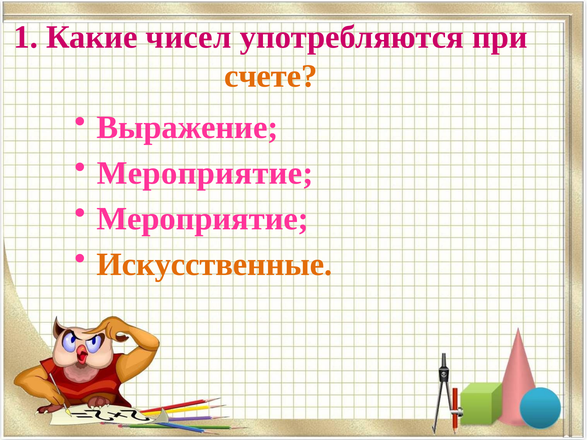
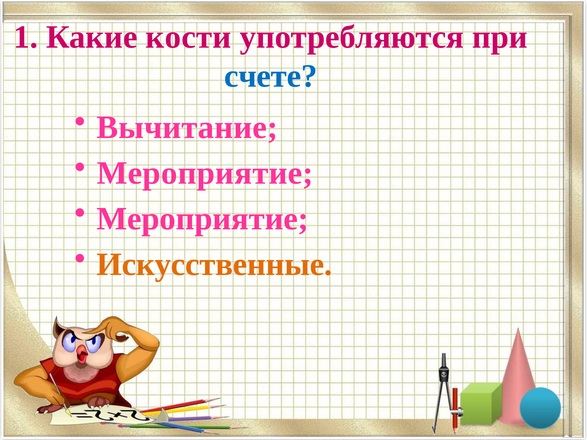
чисел: чисел -> кости (188, 37)
счете colour: orange -> blue (271, 76)
Выражение: Выражение -> Вычитание (187, 128)
